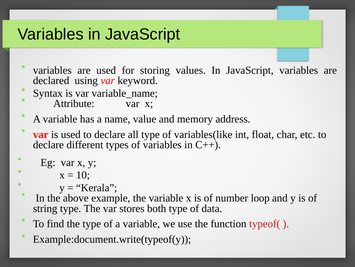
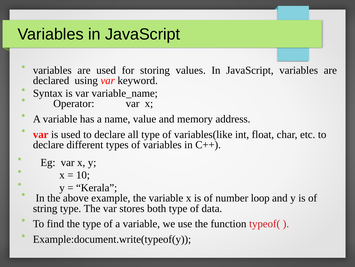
Attribute: Attribute -> Operator (74, 103)
